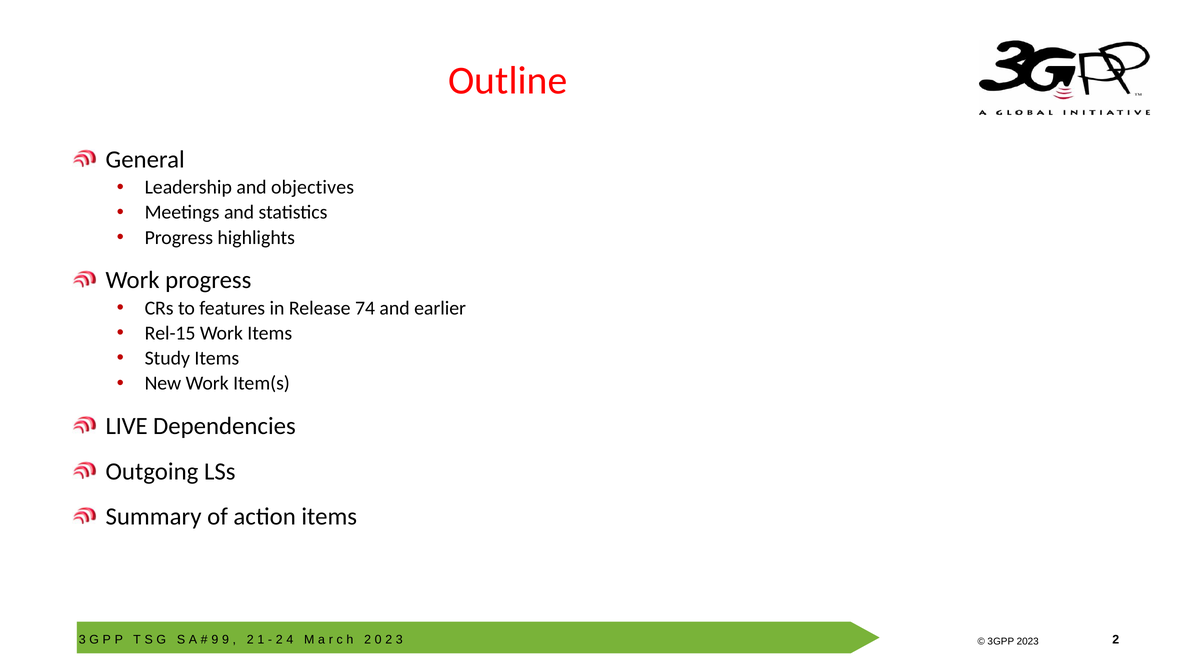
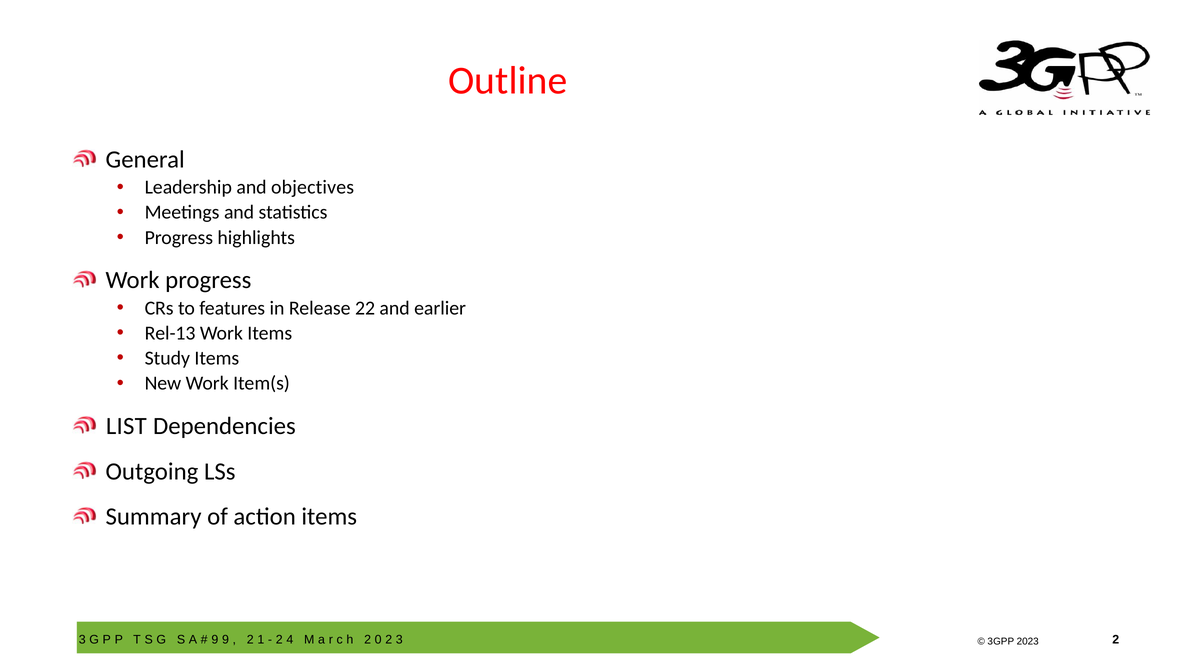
74: 74 -> 22 (365, 308)
Rel-15: Rel-15 -> Rel-13 (170, 333)
LIVE: LIVE -> LIST (126, 426)
